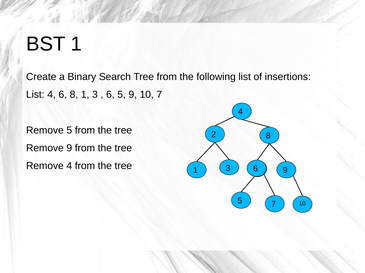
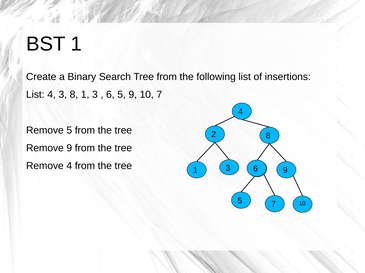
4 6: 6 -> 3 (63, 95)
